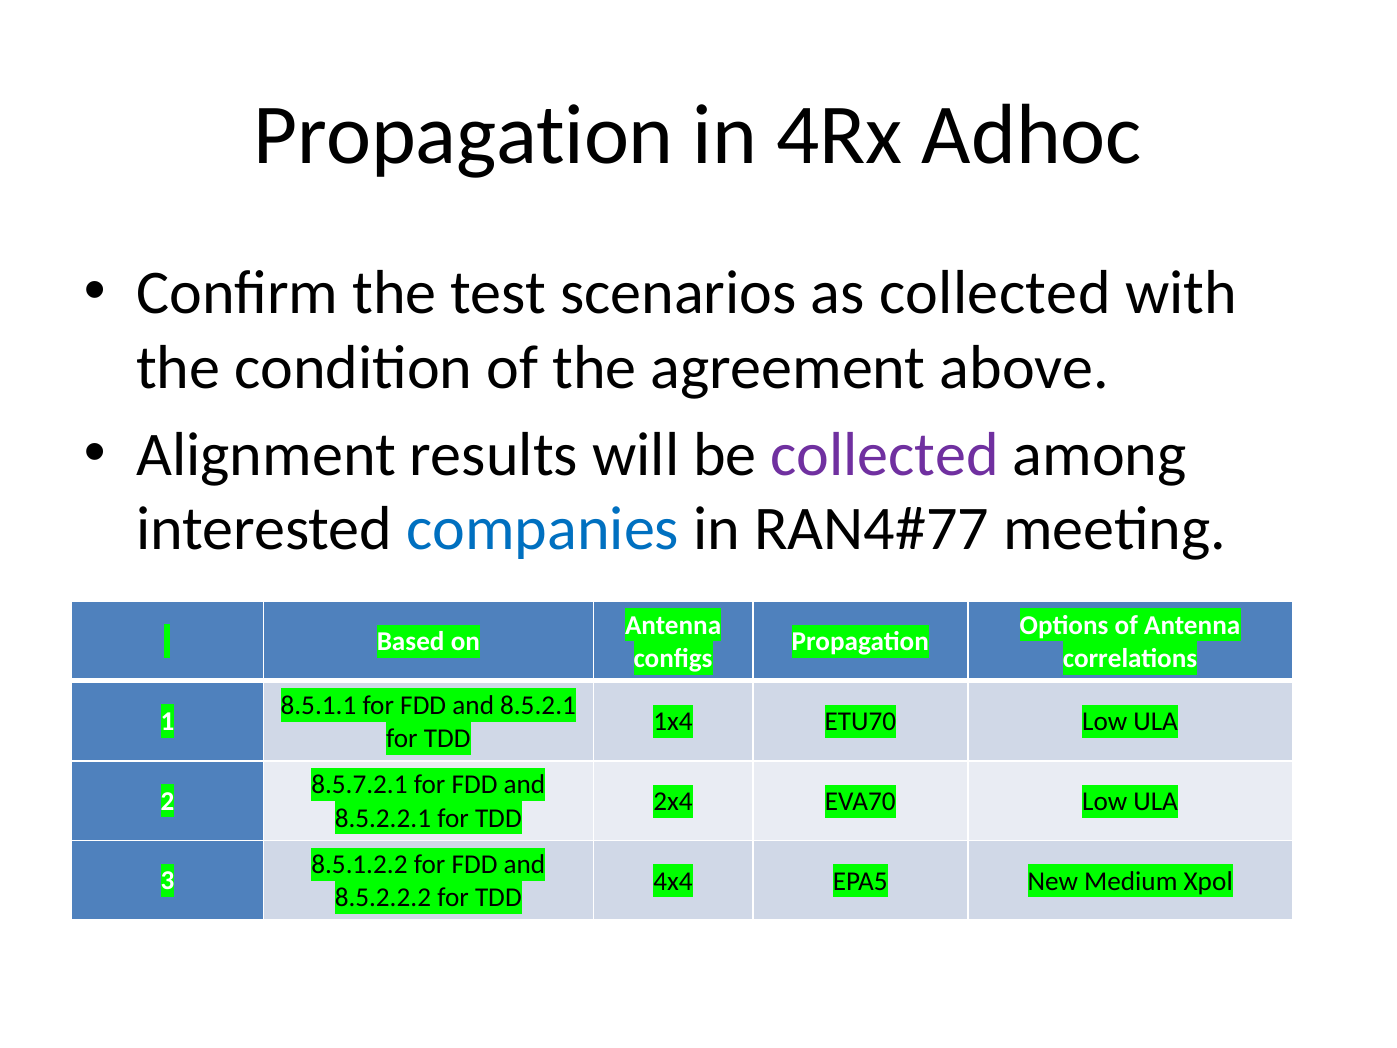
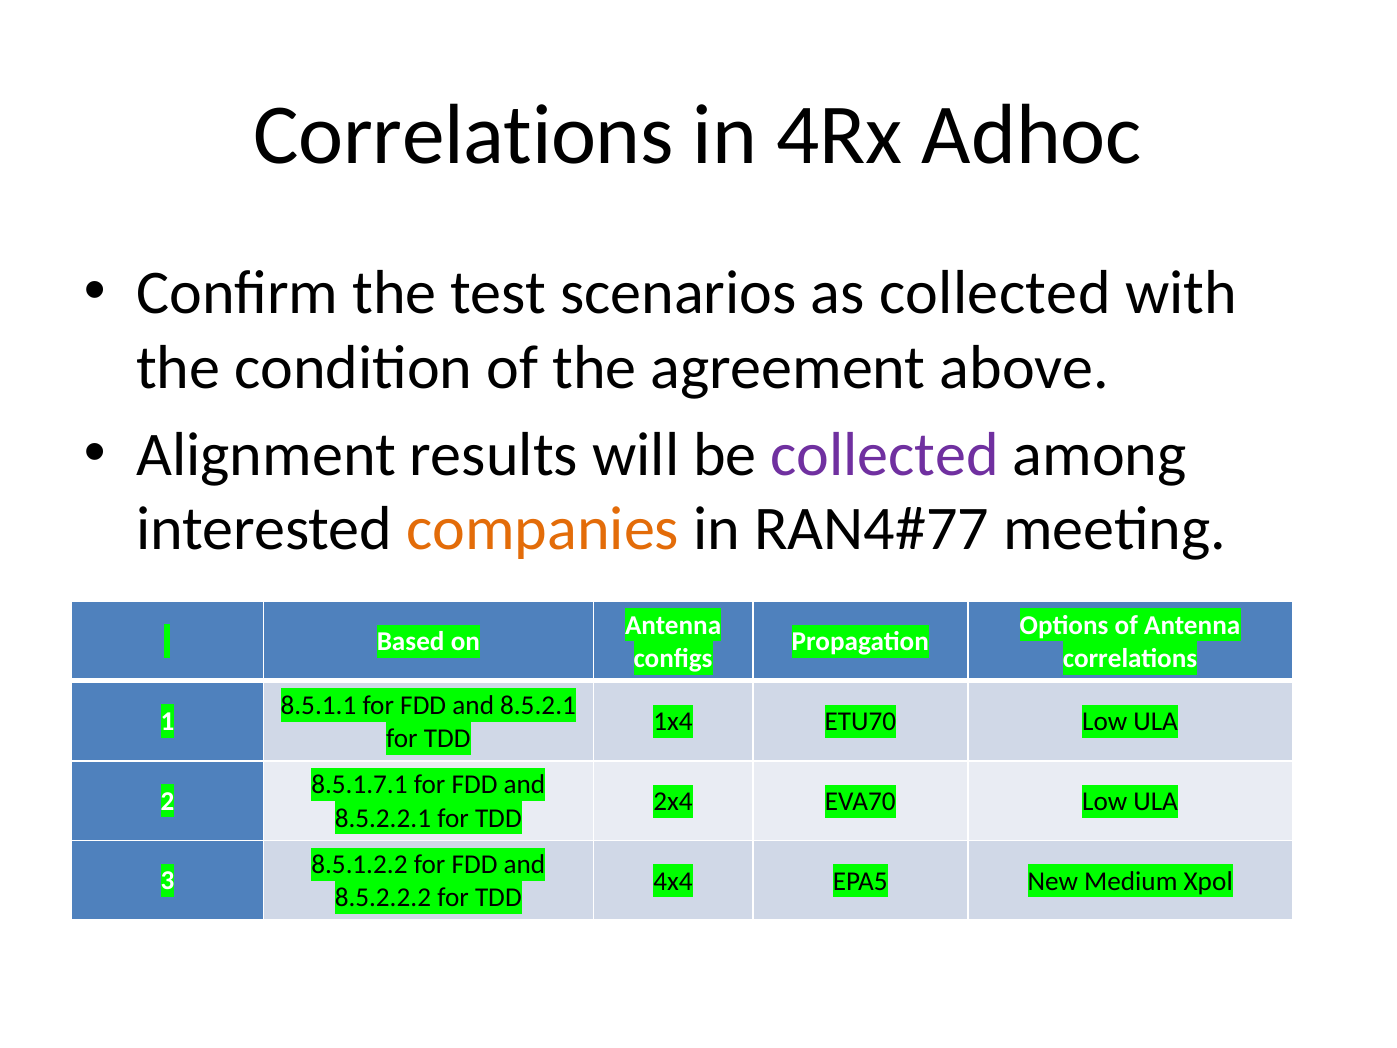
Propagation: Propagation -> Correlations (464, 135)
companies colour: blue -> orange (543, 529)
8.5.7.2.1: 8.5.7.2.1 -> 8.5.1.7.1 (359, 785)
